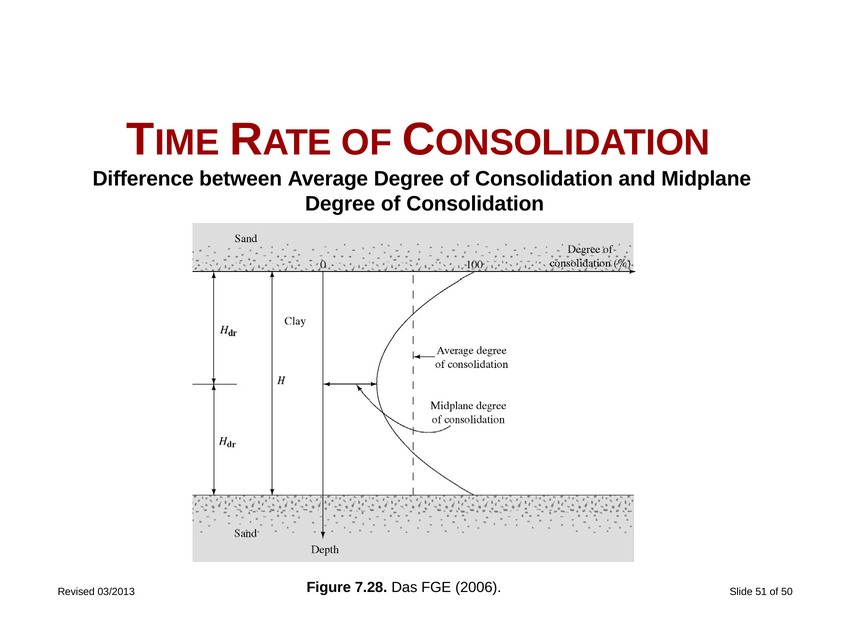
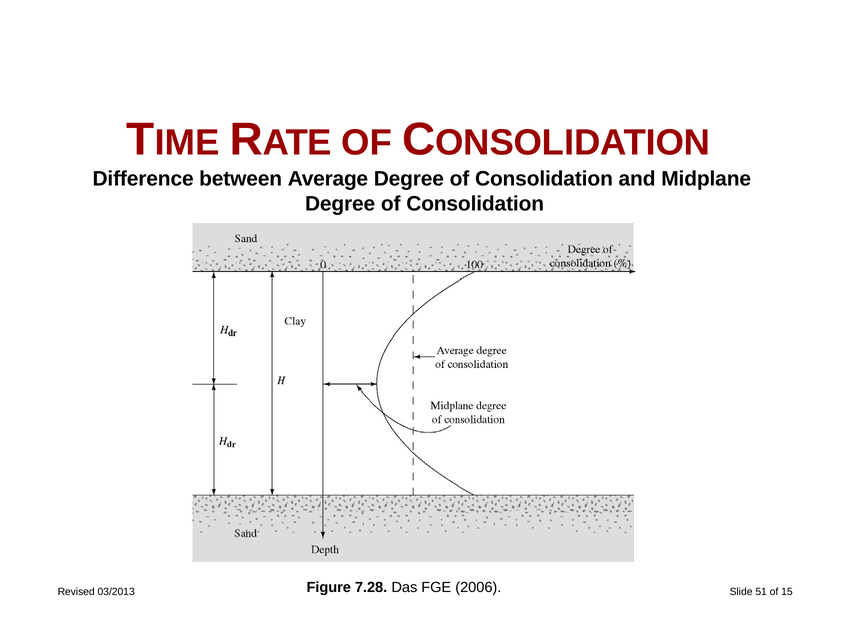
50: 50 -> 15 (787, 592)
